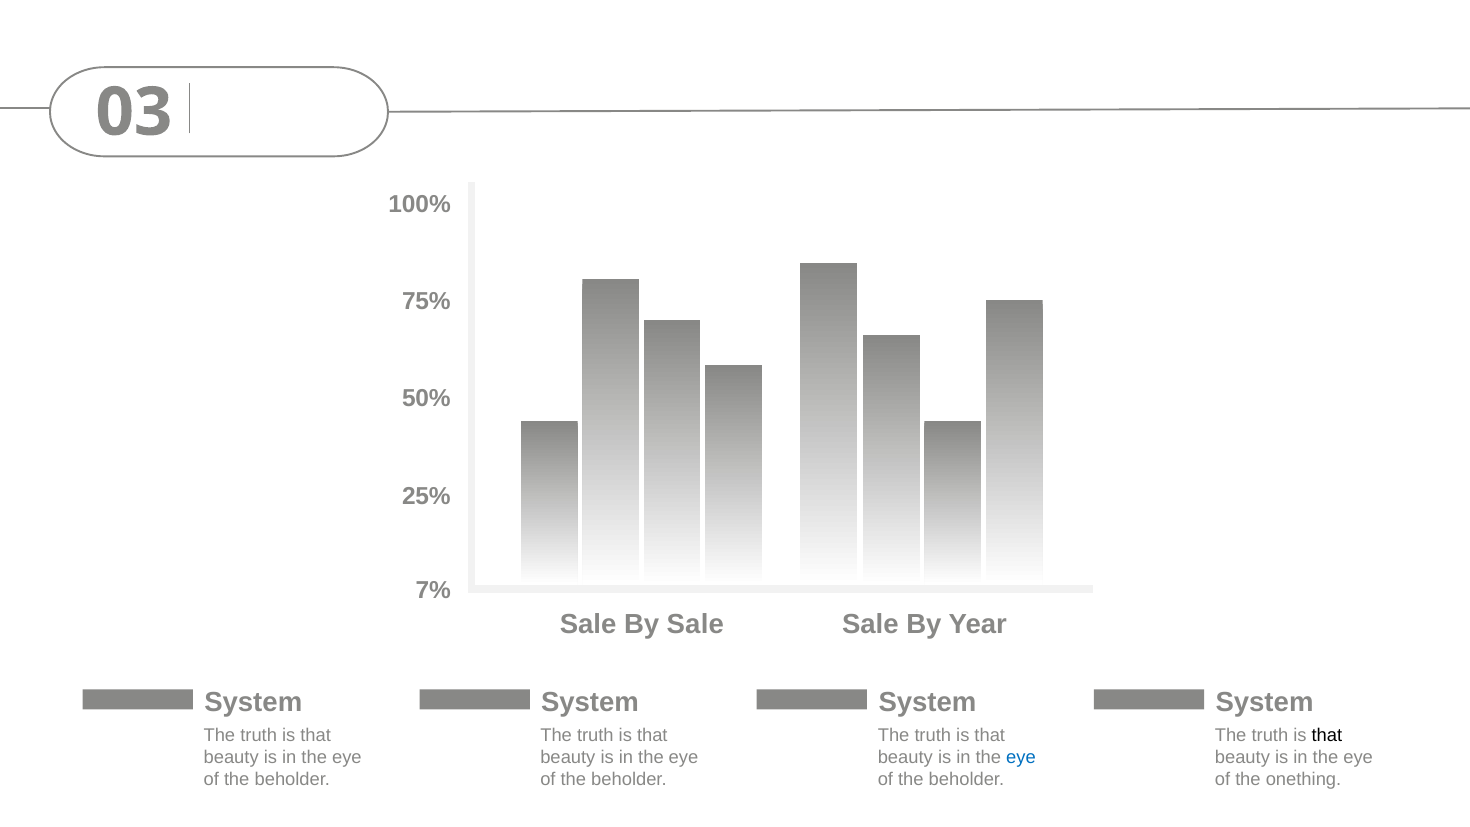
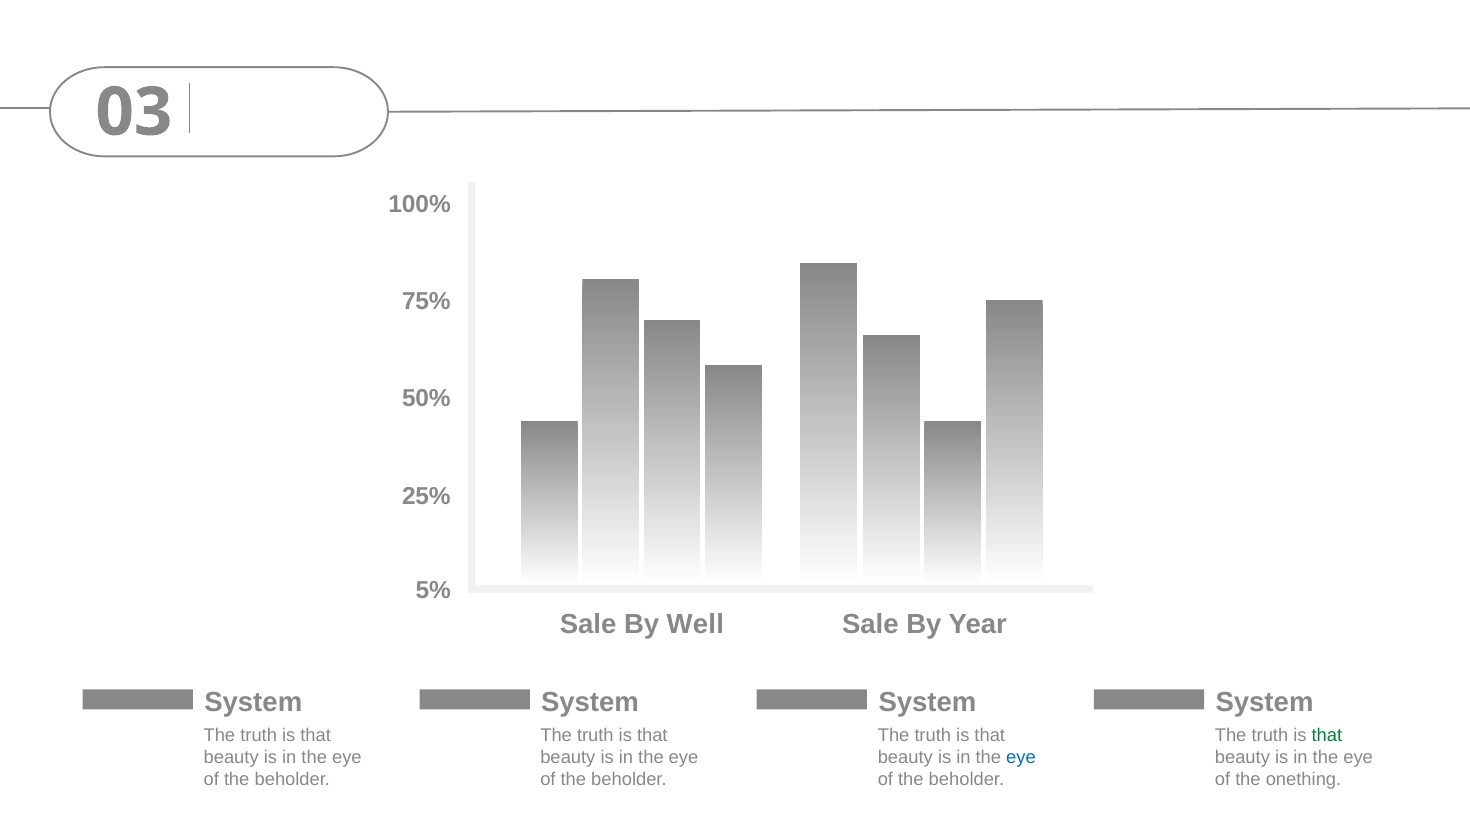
7%: 7% -> 5% (433, 590)
By Sale: Sale -> Well (695, 624)
that colour: black -> green (1327, 735)
